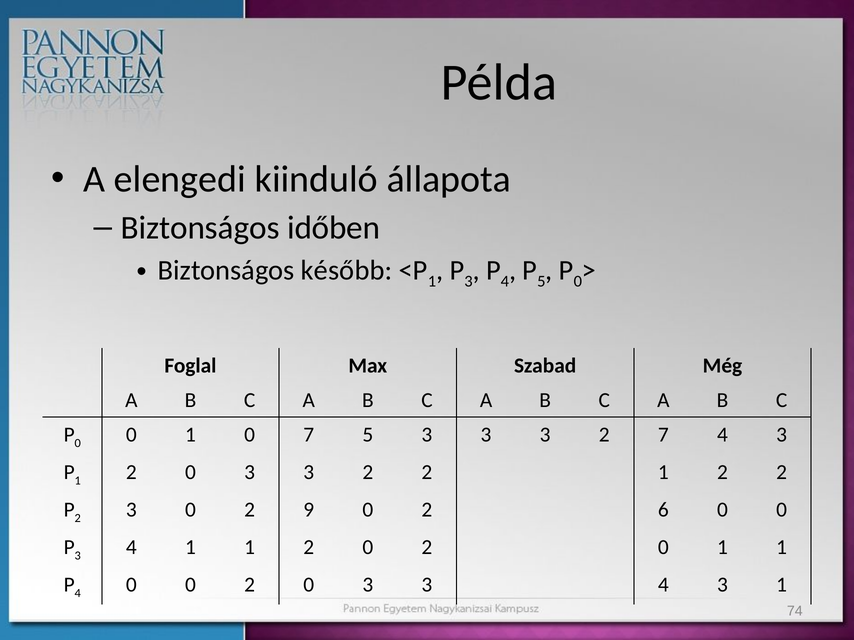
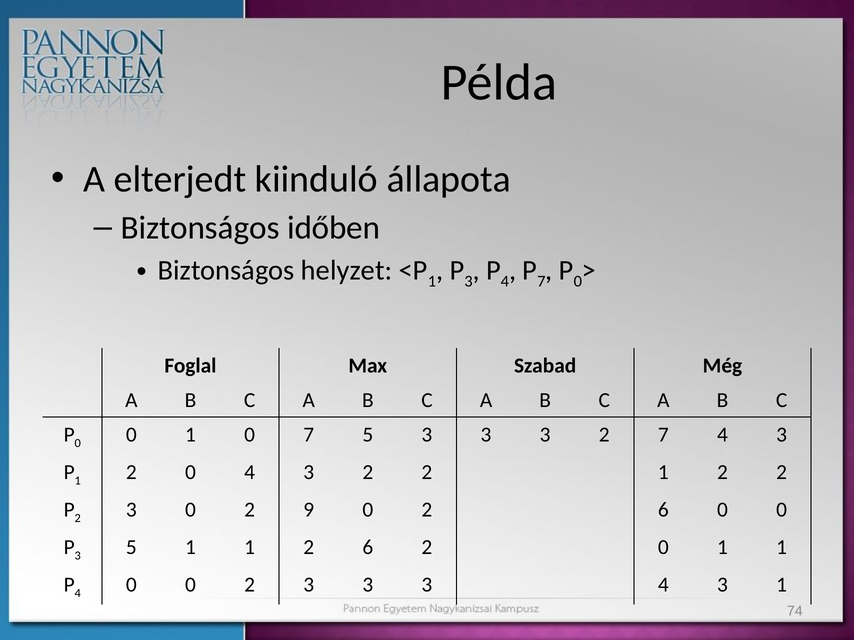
elengedi: elengedi -> elterjedt (180, 179)
később: később -> helyzet (347, 271)
5: 5 -> 7 (541, 282)
1 2 0 3: 3 -> 4 (250, 473)
4: 4 -> 5 (131, 548)
1 1 2 0: 0 -> 6 (368, 548)
0 0 2 0: 0 -> 3 (309, 585)
